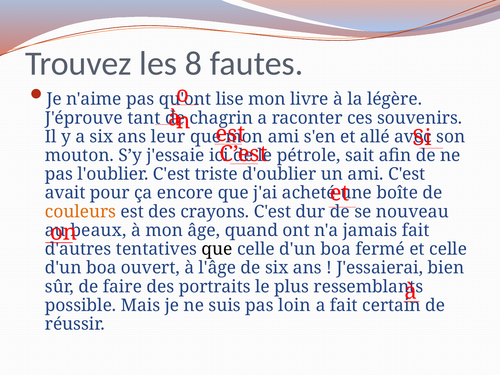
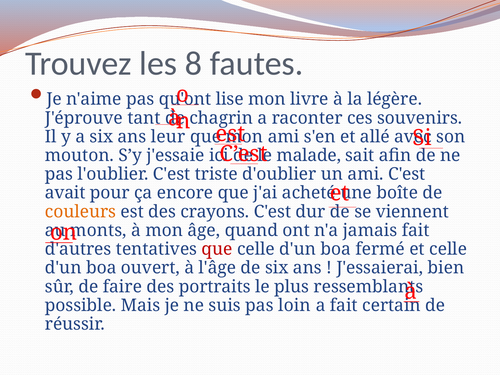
pétrole: pétrole -> malade (309, 155)
nouveau: nouveau -> viennent (412, 212)
beaux: beaux -> monts (98, 230)
que colour: black -> red (217, 249)
